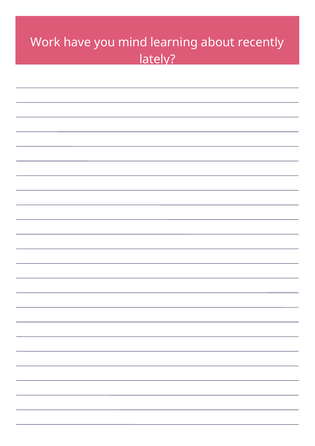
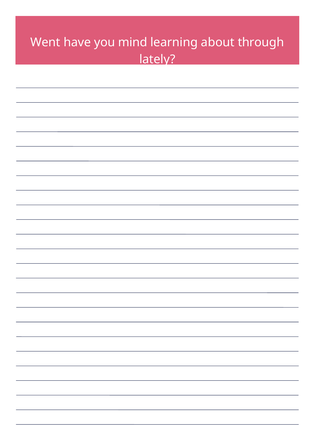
Work: Work -> Went (45, 42)
recently: recently -> through (261, 42)
